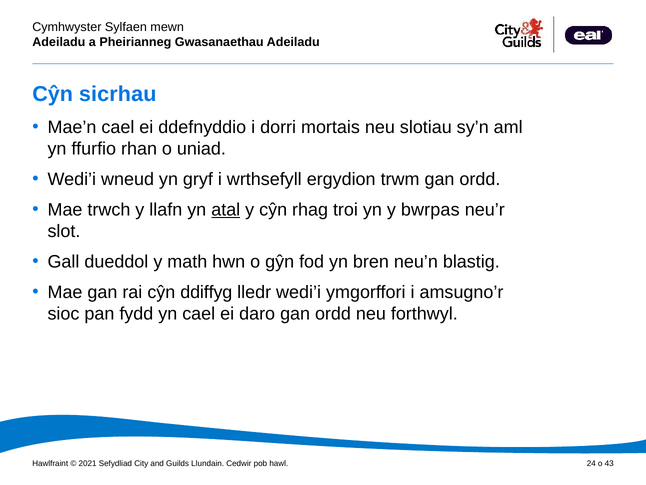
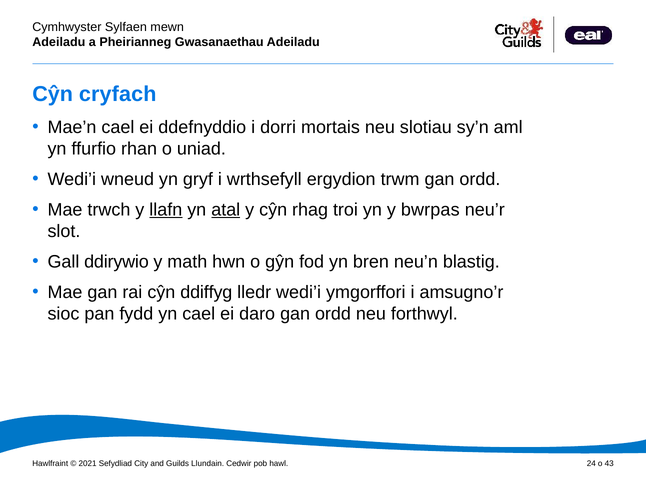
sicrhau: sicrhau -> cryfach (118, 94)
llafn underline: none -> present (166, 210)
dueddol: dueddol -> ddirywio (116, 262)
